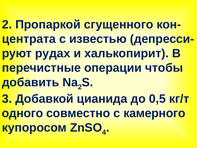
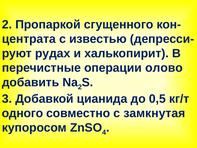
чтобы: чтобы -> олово (164, 68)
камерного: камерного -> замкнутая (154, 113)
